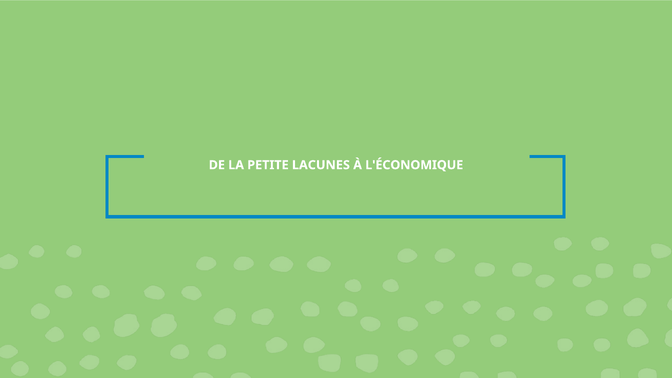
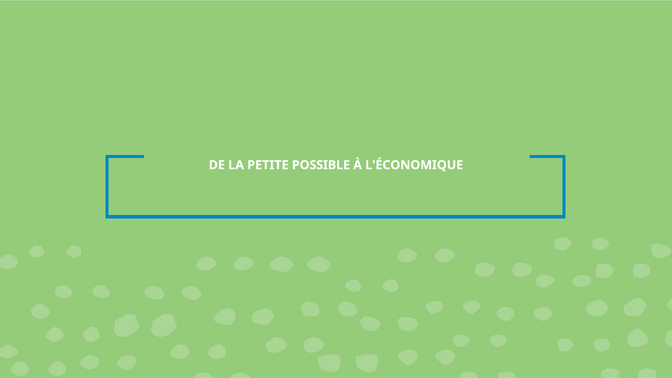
LACUNES: LACUNES -> POSSIBLE (321, 165)
